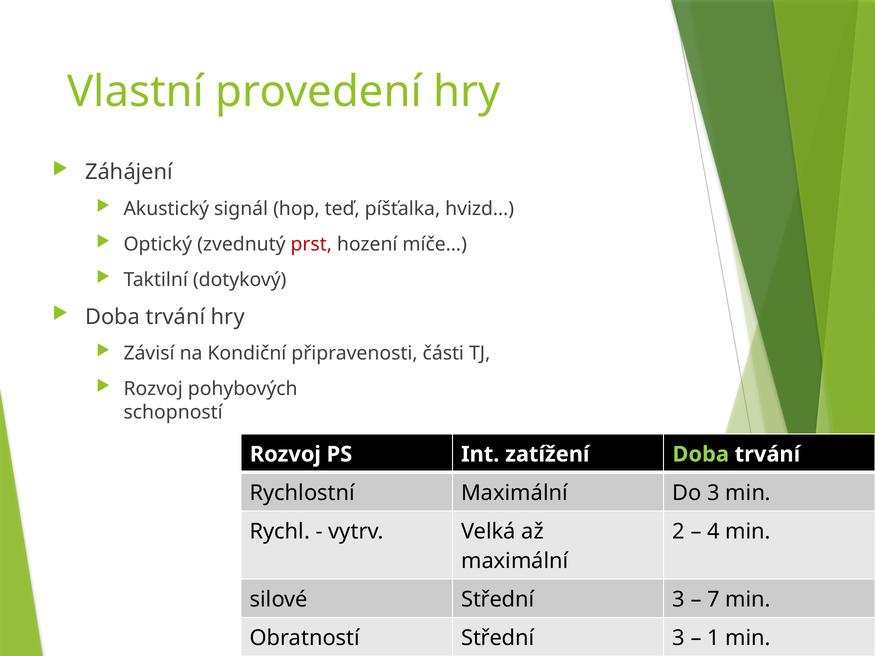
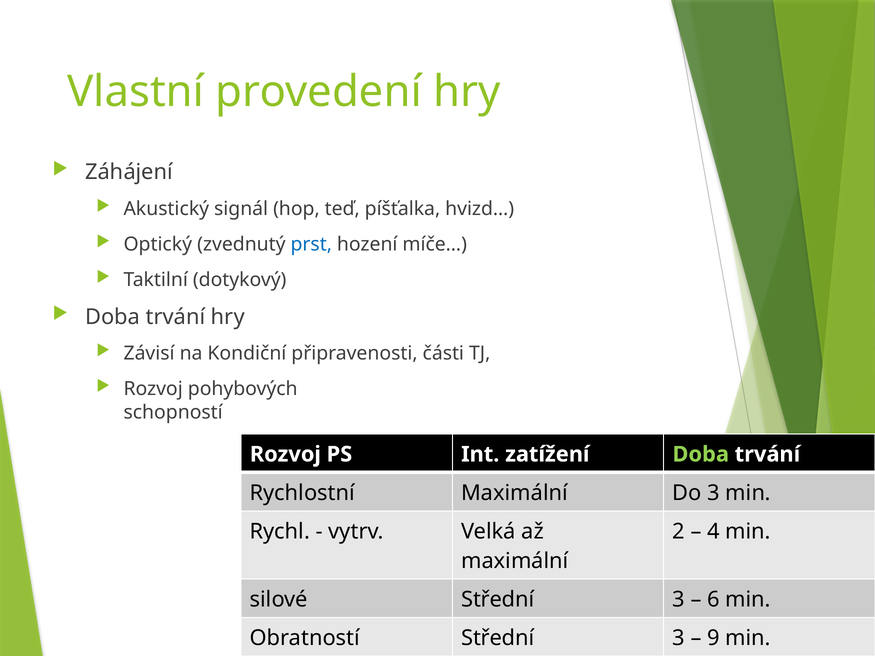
prst colour: red -> blue (311, 244)
7: 7 -> 6 (713, 600)
1: 1 -> 9 (713, 638)
